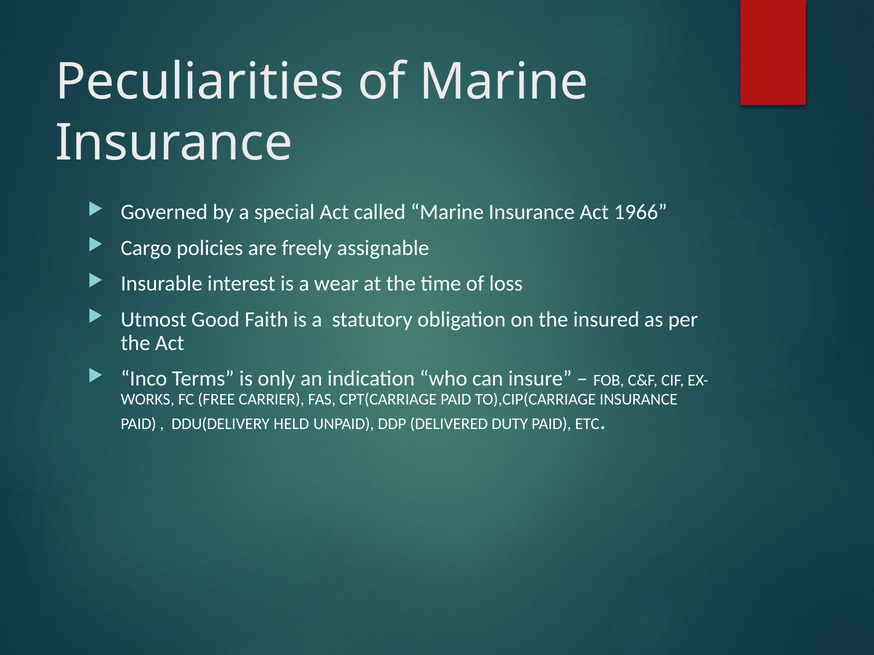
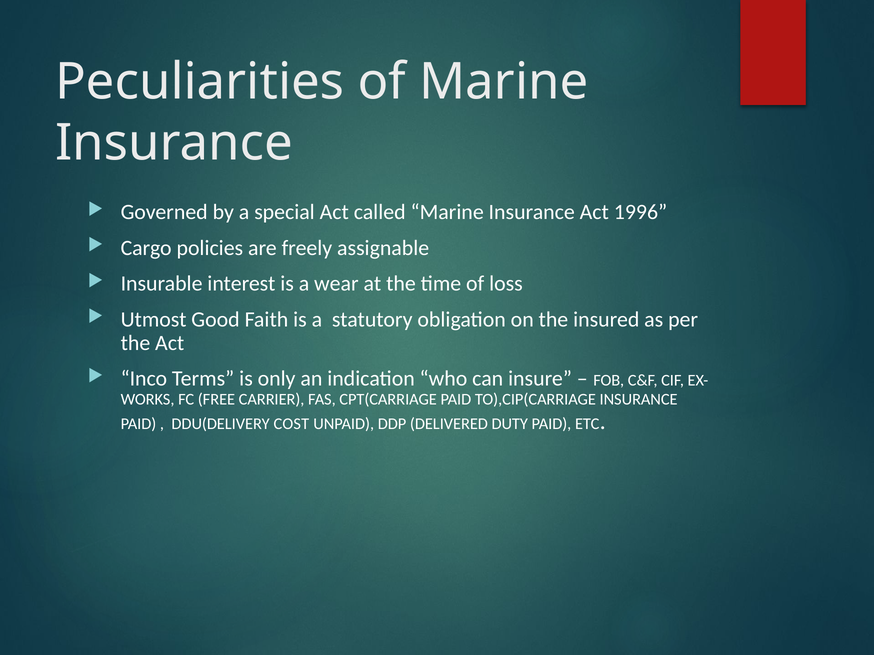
1966: 1966 -> 1996 (641, 212)
HELD: HELD -> COST (291, 424)
